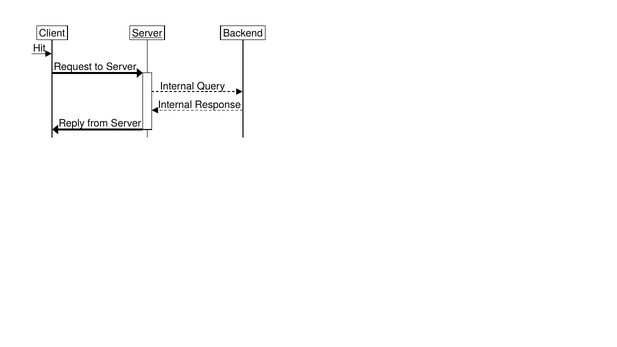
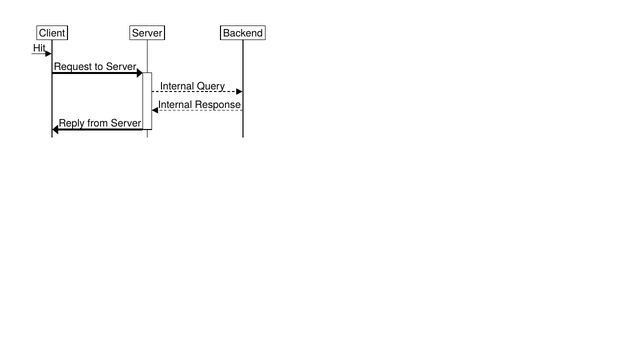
Server underline: present -> none (147, 33)
